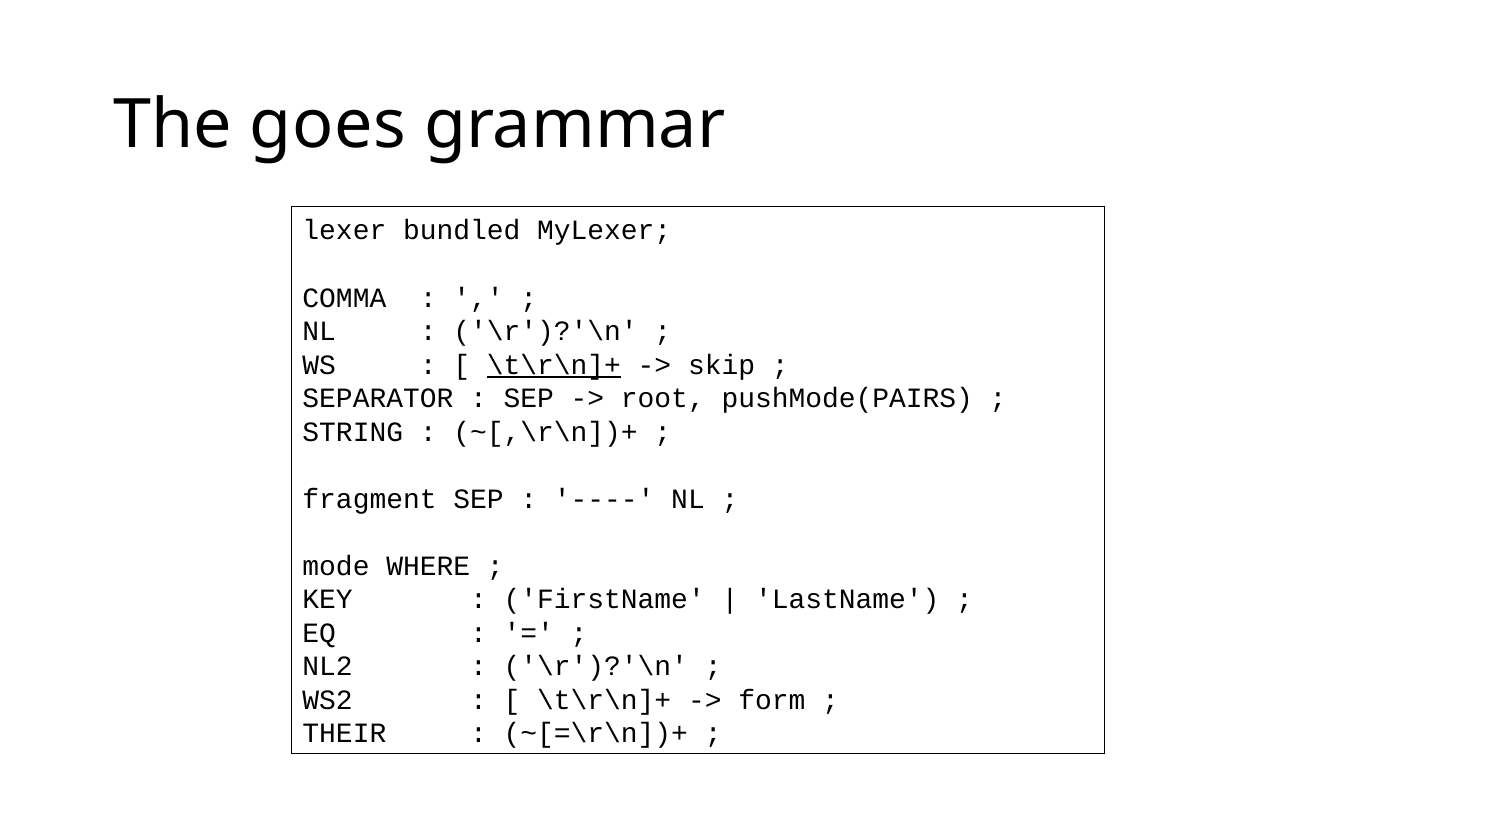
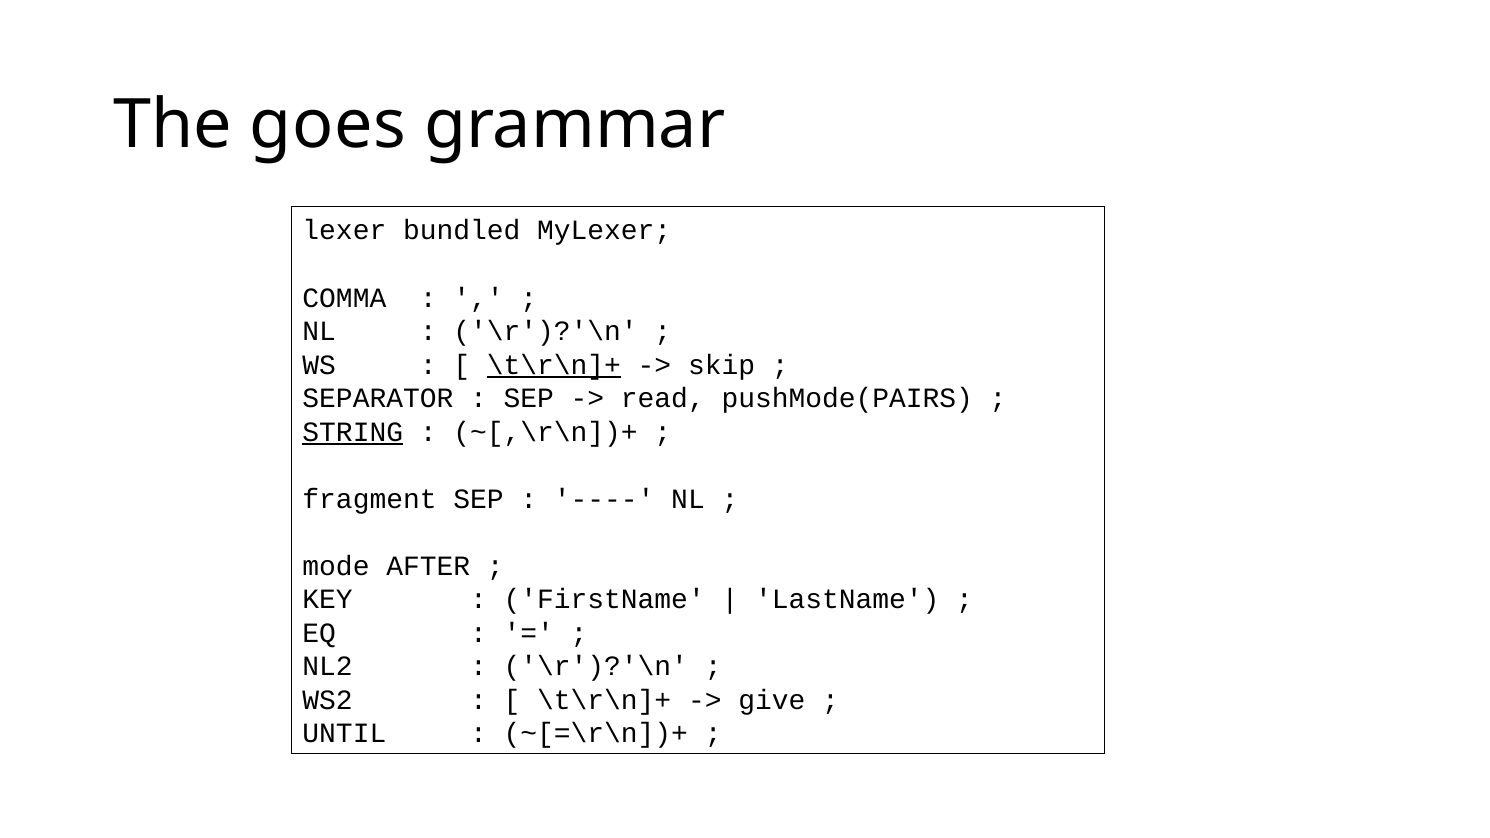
root: root -> read (663, 398)
STRING underline: none -> present (353, 432)
WHERE: WHERE -> AFTER (428, 566)
form: form -> give (772, 700)
THEIR: THEIR -> UNTIL (344, 734)
